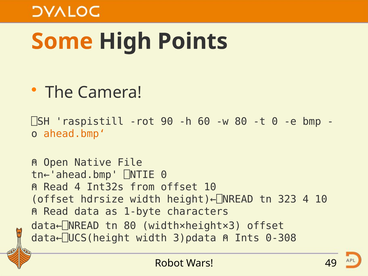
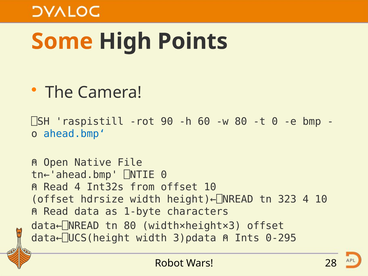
ahead.bmp‘ colour: orange -> blue (74, 134)
0-308: 0-308 -> 0-295 (281, 238)
49: 49 -> 28 (331, 263)
